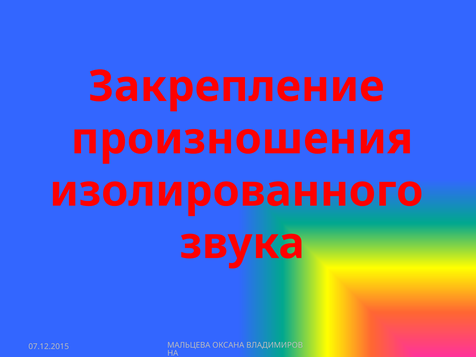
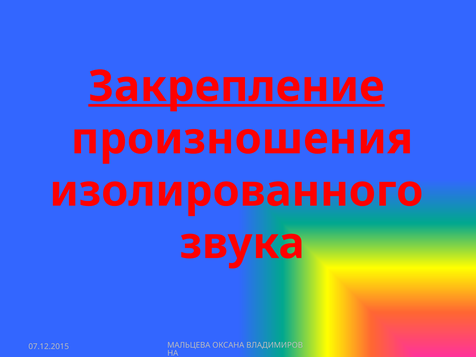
Закрепление underline: none -> present (236, 87)
